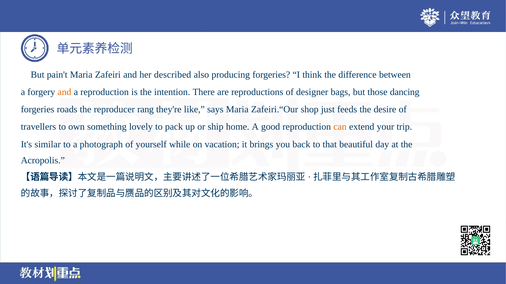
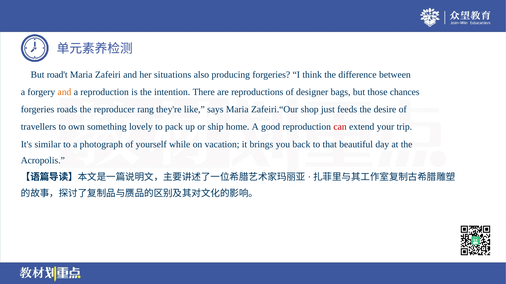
pain't: pain't -> road't (57, 75)
described: described -> situations (173, 75)
dancing: dancing -> chances (405, 92)
can colour: orange -> red (340, 127)
